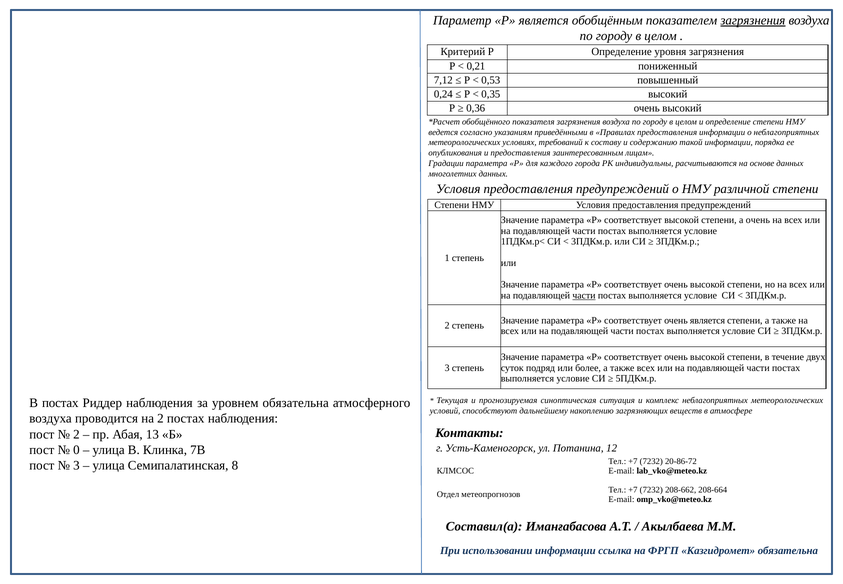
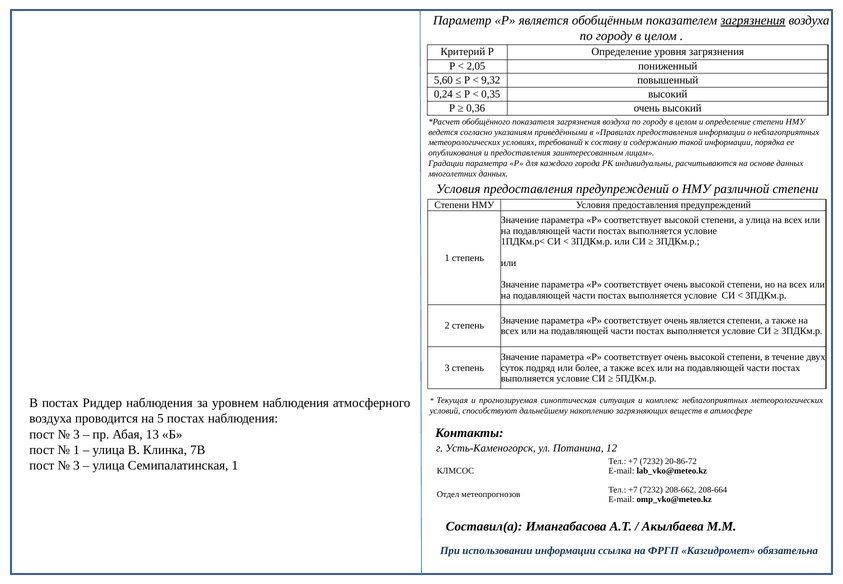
0,21: 0,21 -> 2,05 (476, 66)
7,12: 7,12 -> 5,60 (443, 80)
0,53: 0,53 -> 9,32 (491, 80)
а очень: очень -> улица (758, 220)
части underline: present -> none (584, 295)
уровнем обязательна: обязательна -> наблюдения (296, 403)
на 2: 2 -> 5 (160, 418)
2: 2 -> 3 (76, 434)
0: 0 -> 1 (76, 450)
Семипалатинская 8: 8 -> 1 (235, 465)
